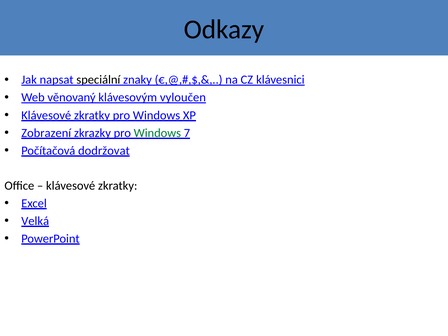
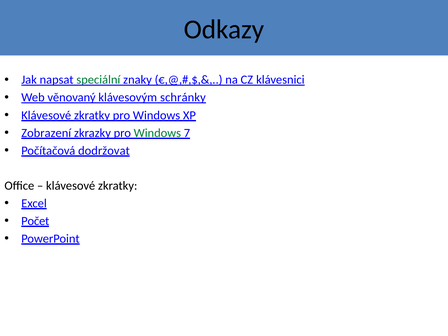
speciální colour: black -> green (98, 80)
vyloučen: vyloučen -> schránky (183, 98)
Velká: Velká -> Počet (35, 221)
